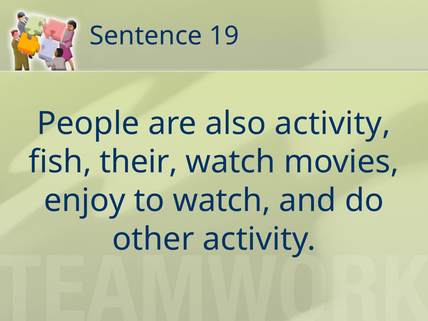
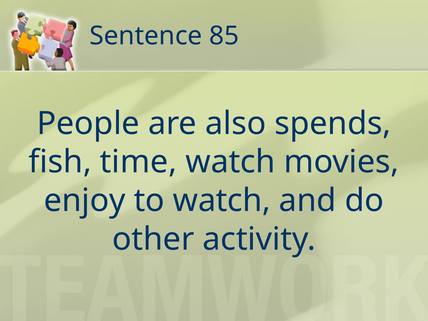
19: 19 -> 85 (224, 36)
also activity: activity -> spends (333, 124)
their: their -> time (138, 162)
